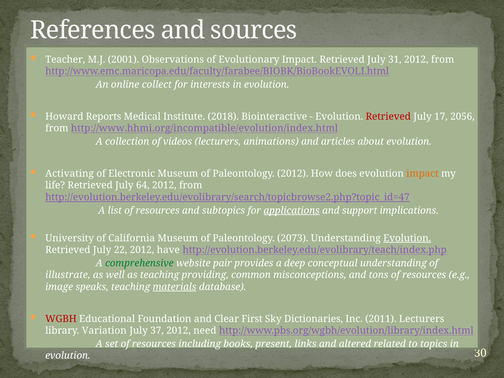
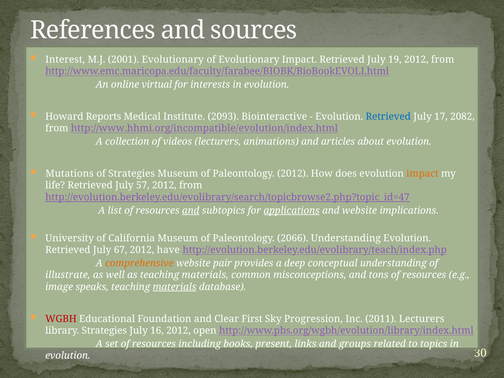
Teacher: Teacher -> Interest (65, 59)
2001 Observations: Observations -> Evolutionary (173, 59)
31: 31 -> 19 (395, 59)
collect: collect -> virtual (157, 85)
2018: 2018 -> 2093 (223, 117)
Retrieved colour: red -> blue (388, 117)
2056: 2056 -> 2082 (462, 117)
Activating: Activating -> Mutations (70, 174)
of Electronic: Electronic -> Strategies (132, 174)
64: 64 -> 57 (143, 185)
and underline: none -> present (191, 210)
and support: support -> website (360, 210)
2073: 2073 -> 2066 (293, 238)
Evolution underline: present -> none (407, 238)
22: 22 -> 67 (121, 250)
comprehensive colour: green -> orange (139, 263)
as teaching providing: providing -> materials (205, 275)
Dictionaries: Dictionaries -> Progression (313, 319)
library Variation: Variation -> Strategies (104, 331)
37: 37 -> 16 (157, 331)
need: need -> open (205, 331)
altered: altered -> groups (355, 344)
